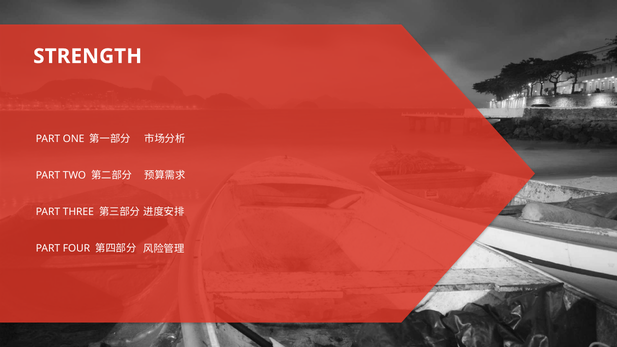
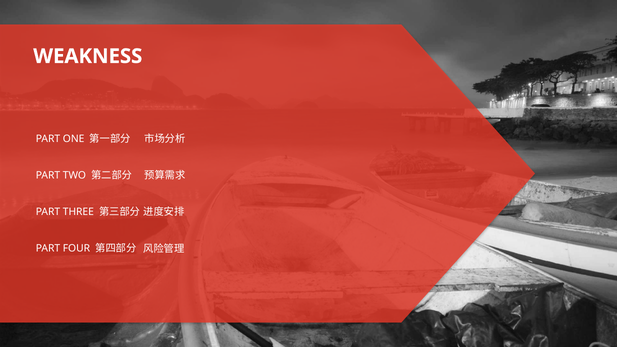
STRENGTH: STRENGTH -> WEAKNESS (88, 56)
